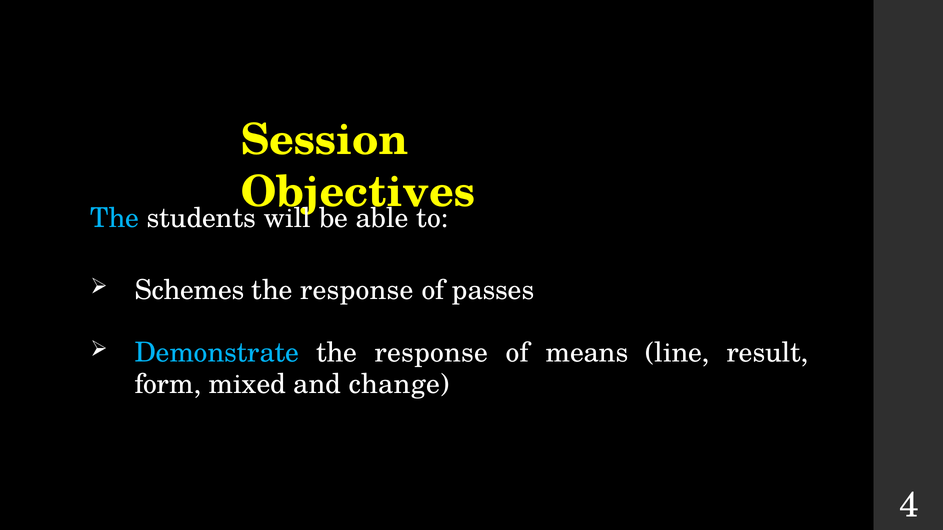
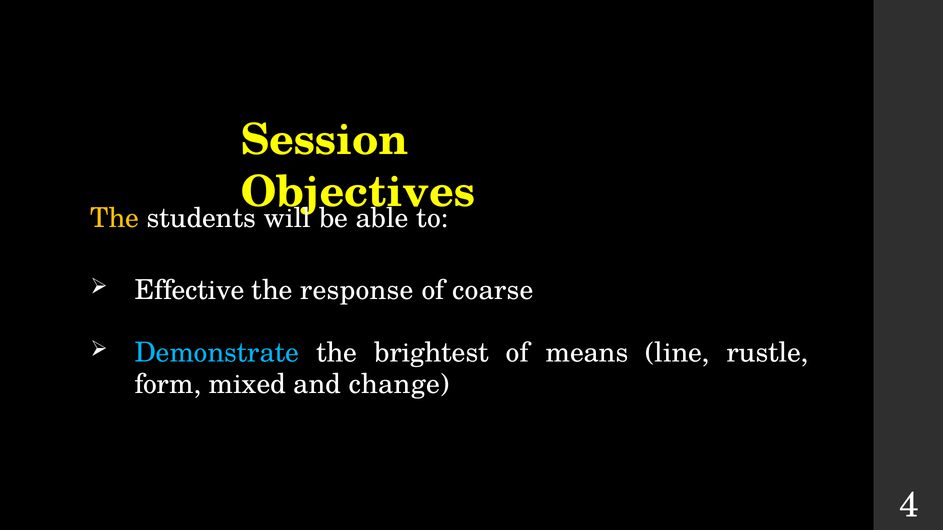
The colour: light blue -> yellow (115, 218)
Schemes: Schemes -> Effective (189, 291)
passes: passes -> coarse (493, 291)
response: response -> brightest (432, 353)
result: result -> rustle (768, 353)
